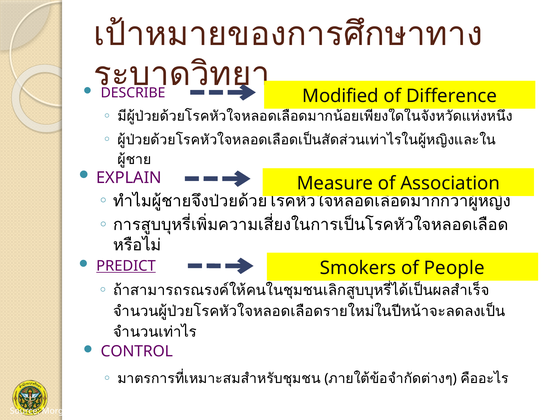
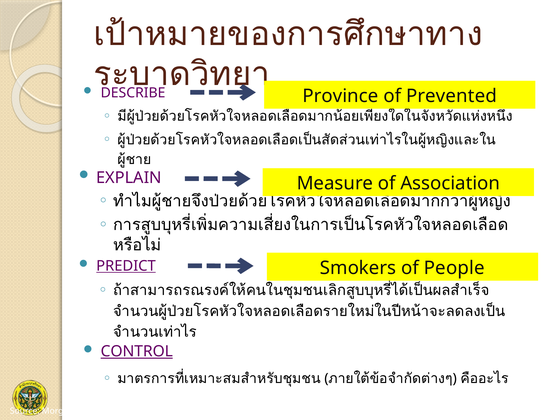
Modified: Modified -> Province (340, 96)
Difference: Difference -> Prevented (451, 96)
CONTROL underline: none -> present (137, 351)
